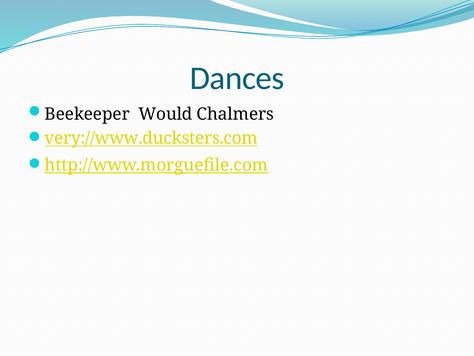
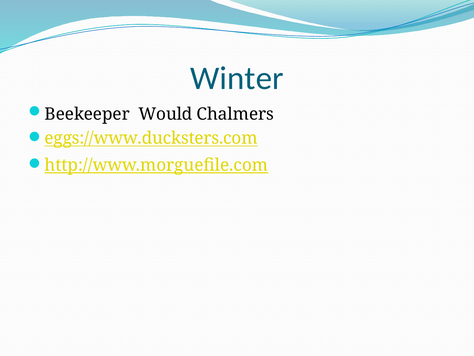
Dances: Dances -> Winter (237, 78)
very://www.ducksters.com: very://www.ducksters.com -> eggs://www.ducksters.com (151, 138)
